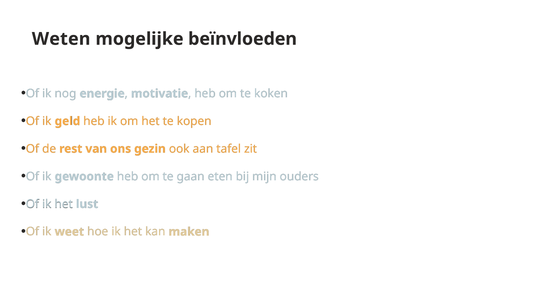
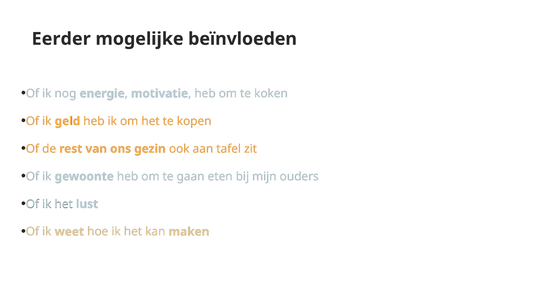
Weten: Weten -> Eerder (61, 39)
